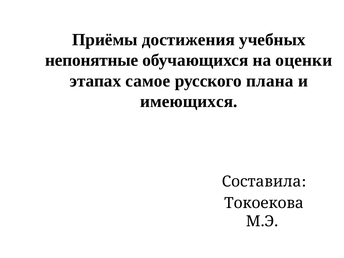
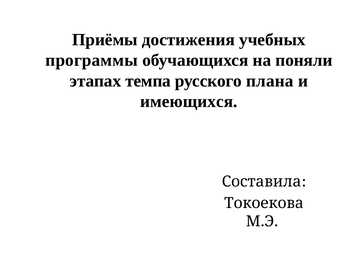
непонятные: непонятные -> программы (92, 60)
оценки: оценки -> поняли (304, 60)
самое: самое -> темпа (148, 81)
